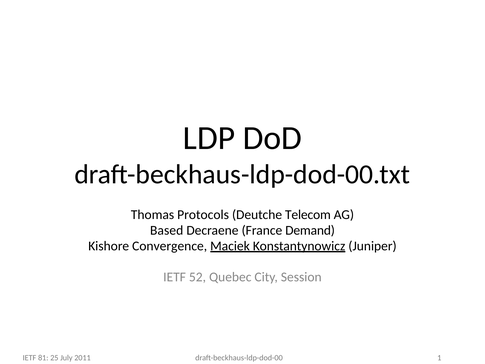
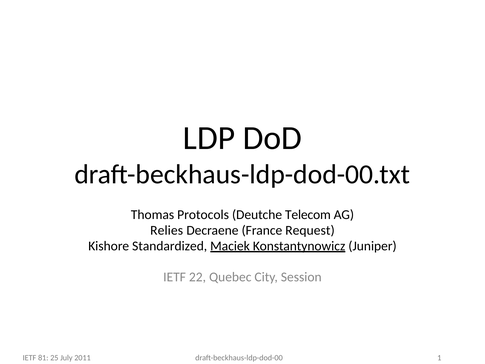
Based: Based -> Relies (167, 230)
Demand: Demand -> Request (310, 230)
Convergence: Convergence -> Standardized (170, 246)
52: 52 -> 22 (197, 277)
